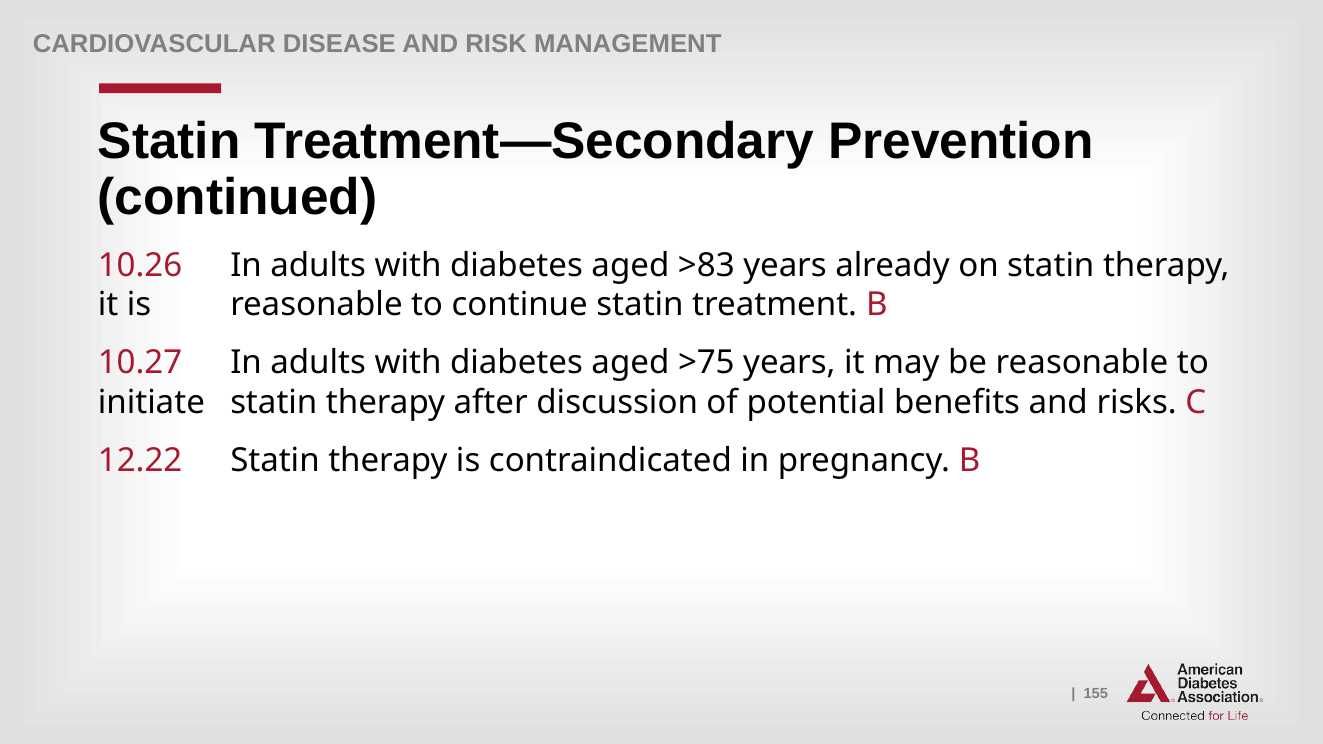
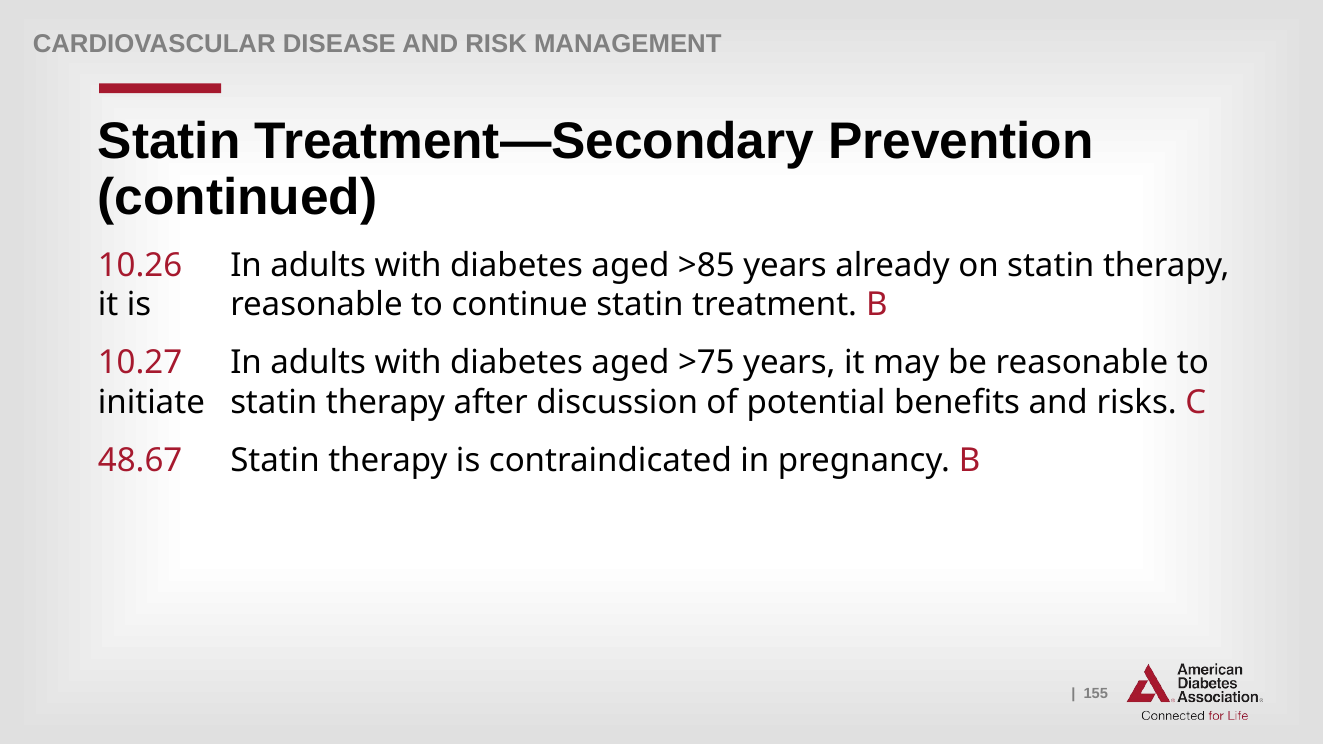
>83: >83 -> >85 (706, 265)
12.22: 12.22 -> 48.67 (140, 461)
